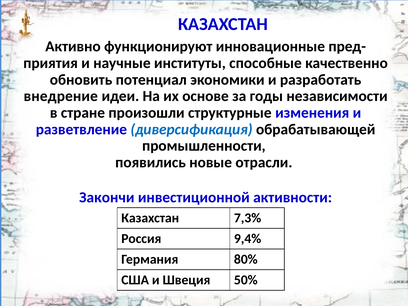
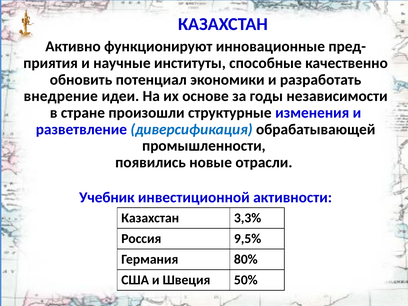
Закончи: Закончи -> Учебник (107, 197)
7,3%: 7,3% -> 3,3% (248, 218)
9,4%: 9,4% -> 9,5% (248, 239)
